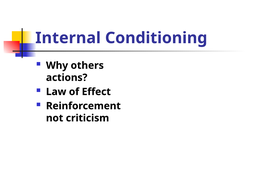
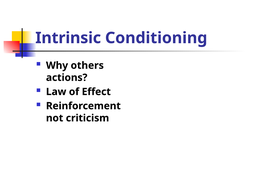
Internal: Internal -> Intrinsic (68, 38)
